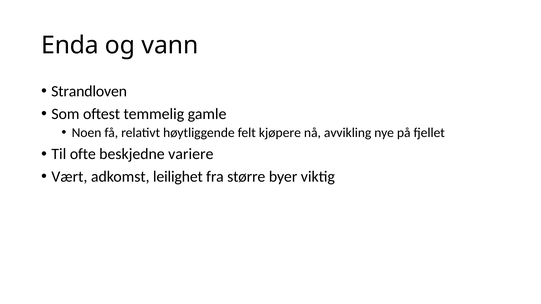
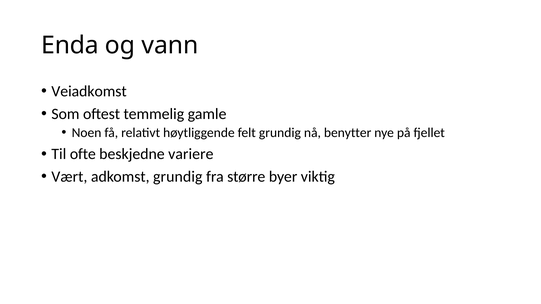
Strandloven: Strandloven -> Veiadkomst (89, 91)
felt kjøpere: kjøpere -> grundig (280, 133)
avvikling: avvikling -> benytter (348, 133)
adkomst leilighet: leilighet -> grundig (178, 177)
